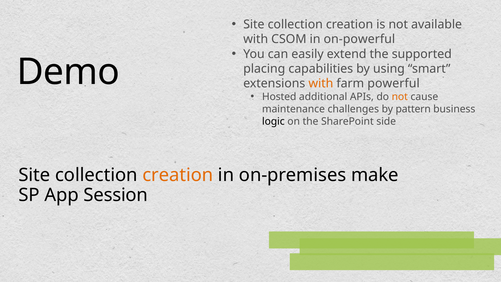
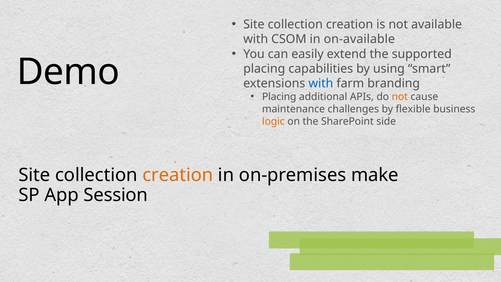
on-powerful: on-powerful -> on-available (359, 39)
with colour: orange -> blue (321, 83)
powerful: powerful -> branding (394, 83)
Hosted: Hosted -> Placing (279, 97)
pattern: pattern -> flexible (413, 109)
logic colour: black -> orange (273, 121)
